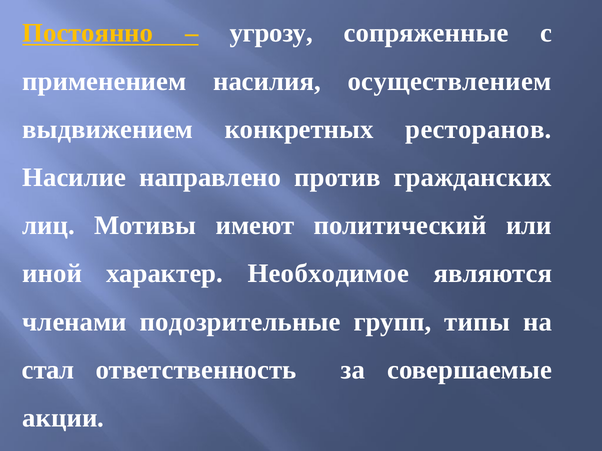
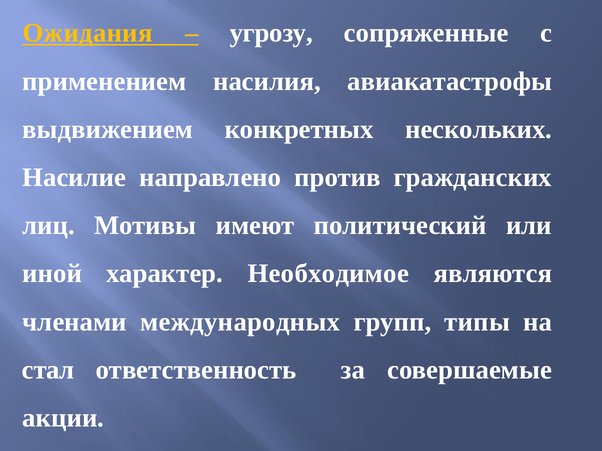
Постоянно: Постоянно -> Ожидания (88, 33)
осуществлением: осуществлением -> авиакатастрофы (450, 81)
ресторанов: ресторанов -> нескольких (479, 129)
подозрительные: подозрительные -> международных (240, 322)
